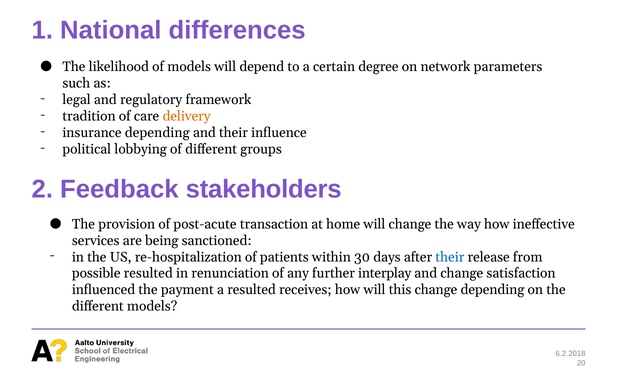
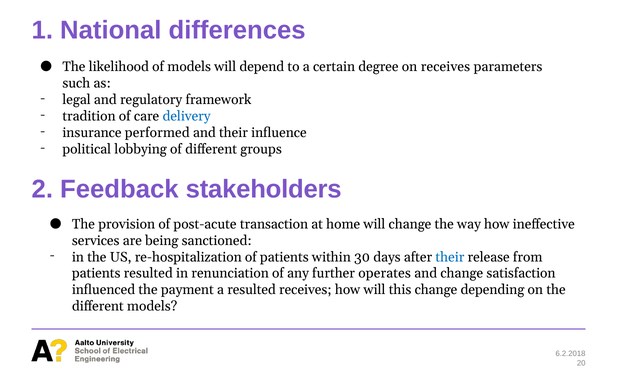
on network: network -> receives (445, 67)
delivery colour: orange -> blue (187, 116)
insurance depending: depending -> performed (157, 132)
possible: possible -> patients (96, 273)
interplay: interplay -> operates (385, 273)
